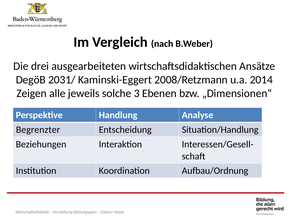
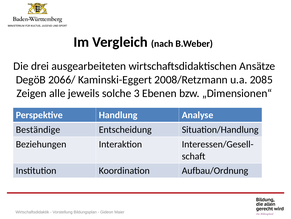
2031/: 2031/ -> 2066/ (62, 79)
2014: 2014 -> 2085 (261, 79)
Begrenzter: Begrenzter -> Beständige (38, 129)
